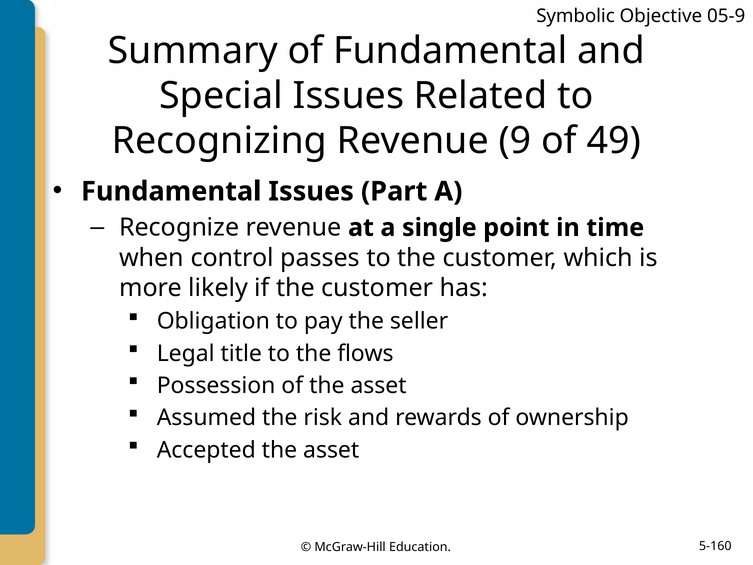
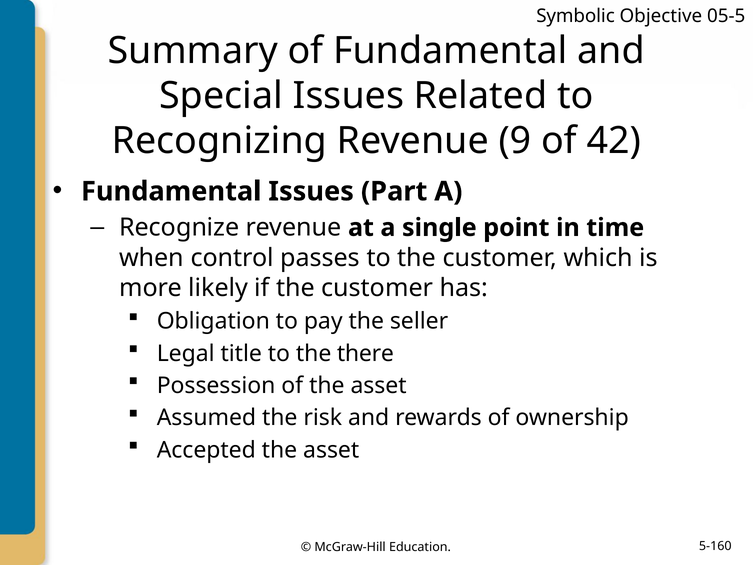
05-9: 05-9 -> 05-5 (726, 16)
49: 49 -> 42 (614, 141)
flows: flows -> there (365, 353)
